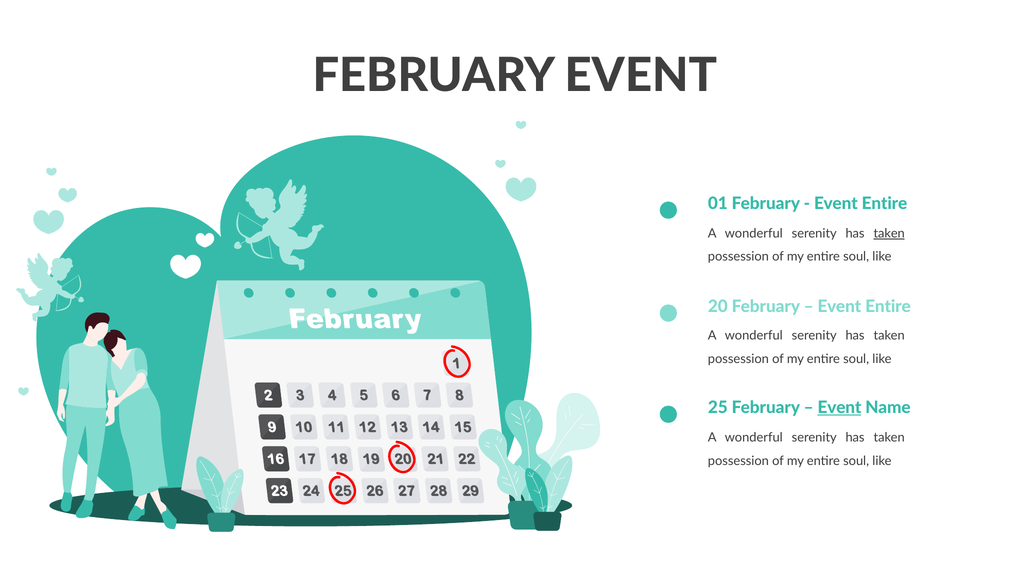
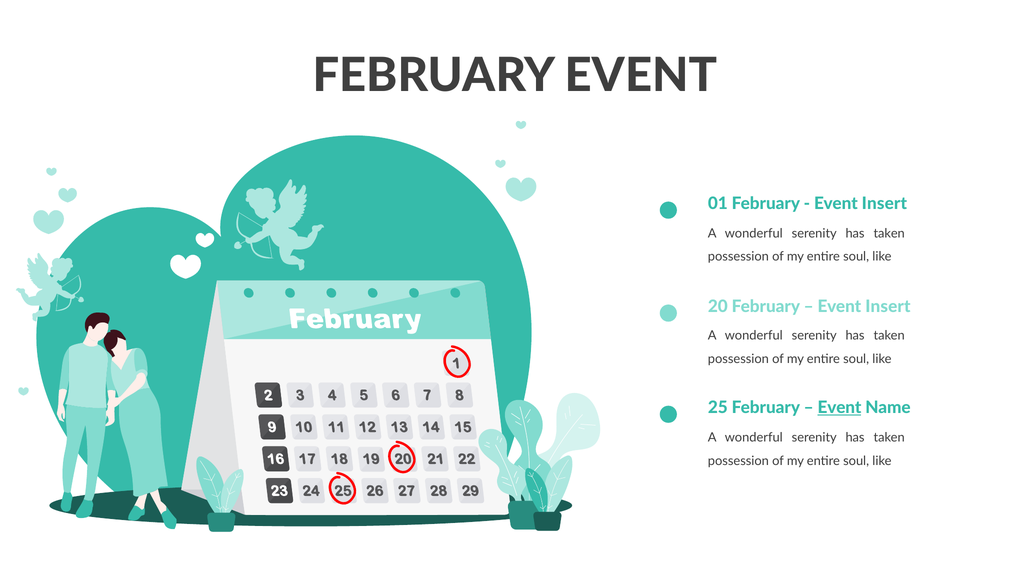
Entire: Entire -> Insert (884, 204)
taken underline: present -> none (889, 234)
Entire: Entire -> Insert (888, 307)
